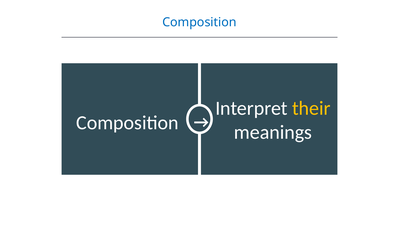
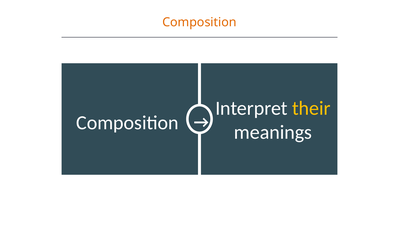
Composition colour: blue -> orange (199, 22)
